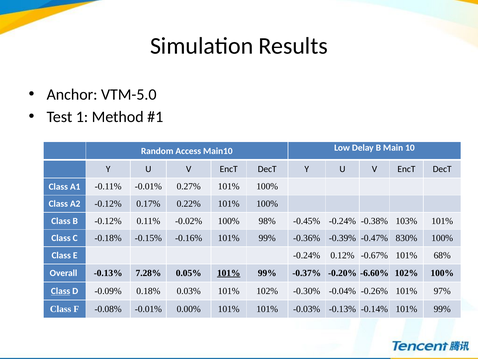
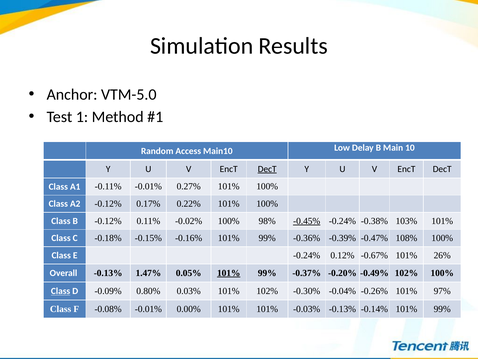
DecT underline: none -> present (267, 169)
-0.45% underline: none -> present (307, 221)
830%: 830% -> 108% (406, 238)
68%: 68% -> 26% (442, 255)
7.28%: 7.28% -> 1.47% (148, 273)
-6.60%: -6.60% -> -0.49% (374, 273)
0.18%: 0.18% -> 0.80% (148, 291)
